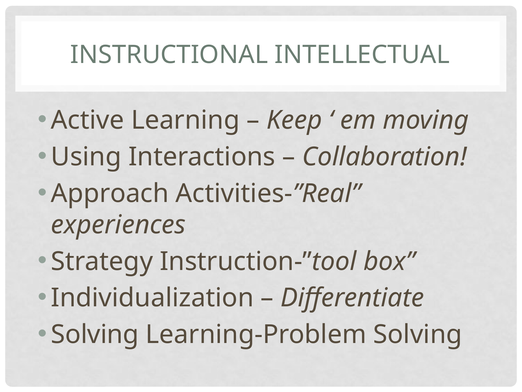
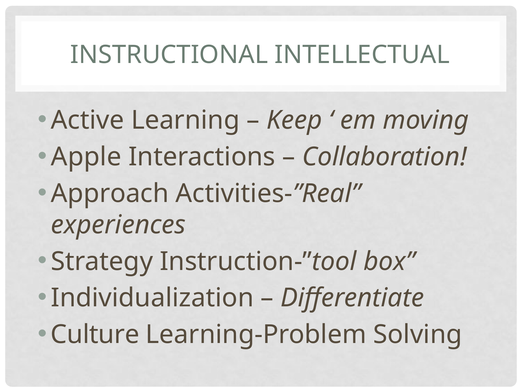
Using: Using -> Apple (86, 157)
Solving: Solving -> Culture (95, 334)
